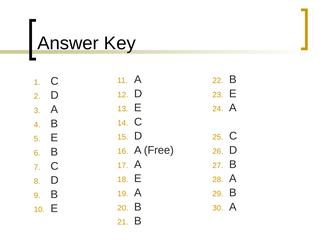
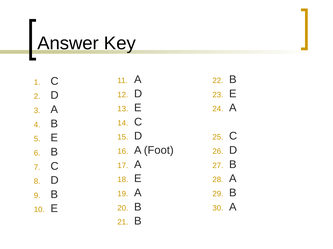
Free: Free -> Foot (159, 151)
